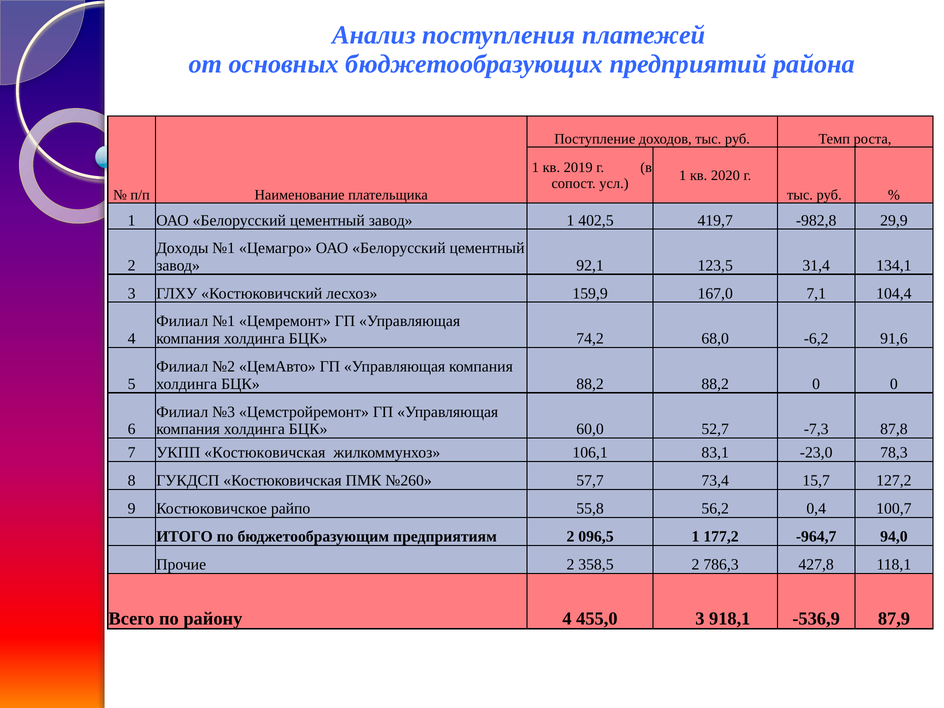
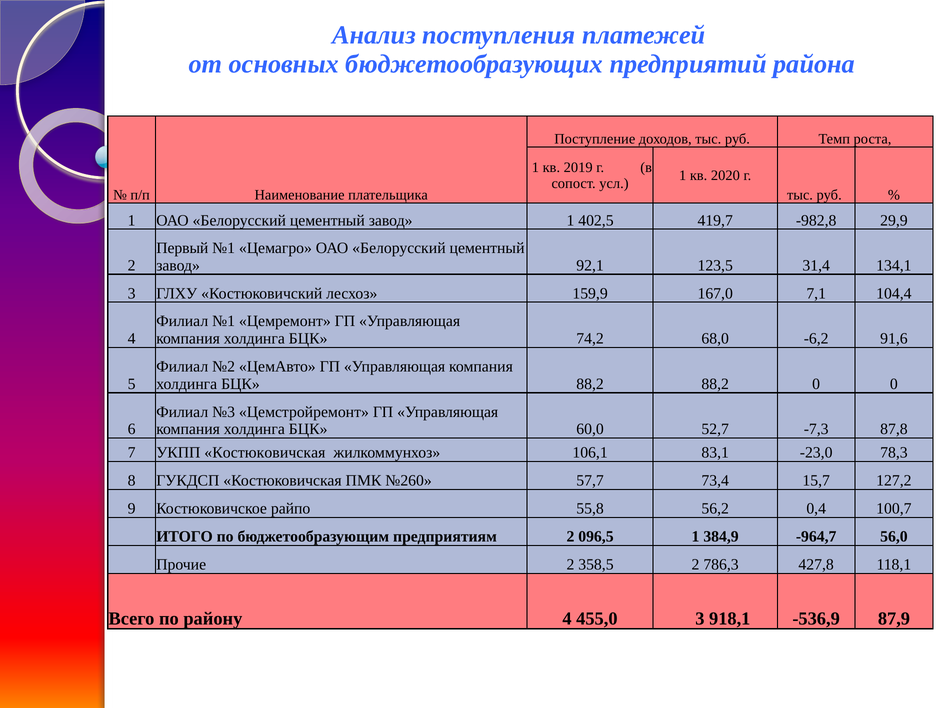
Доходы: Доходы -> Первый (182, 248)
177,2: 177,2 -> 384,9 (721, 537)
94,0: 94,0 -> 56,0 (894, 537)
